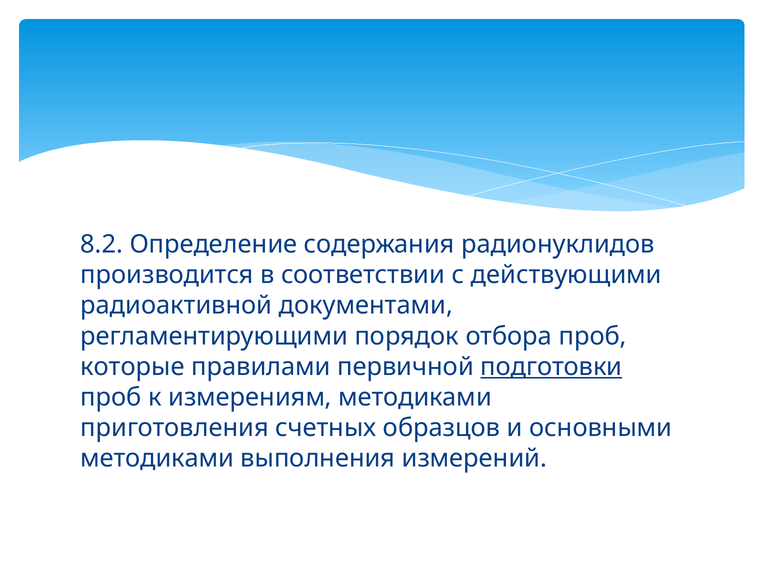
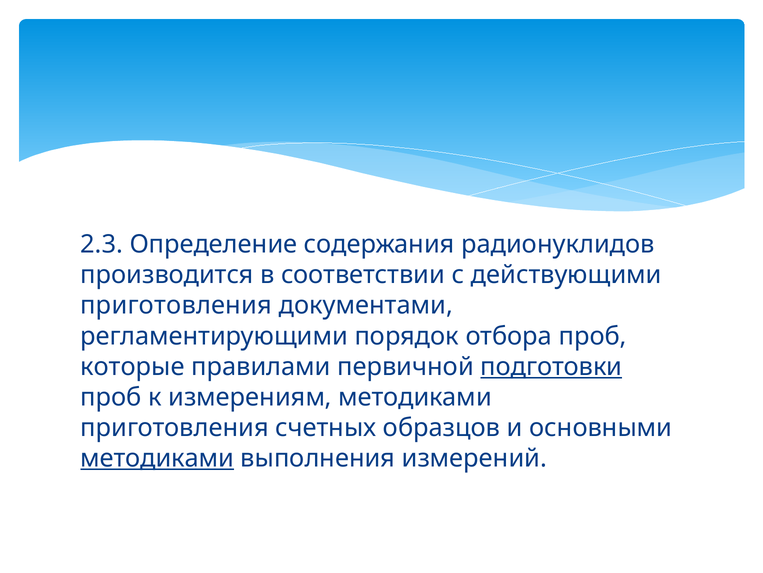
8.2: 8.2 -> 2.3 (102, 244)
радиоактивной: радиоактивной -> приготовления (176, 305)
методиками underline: none -> present (157, 458)
